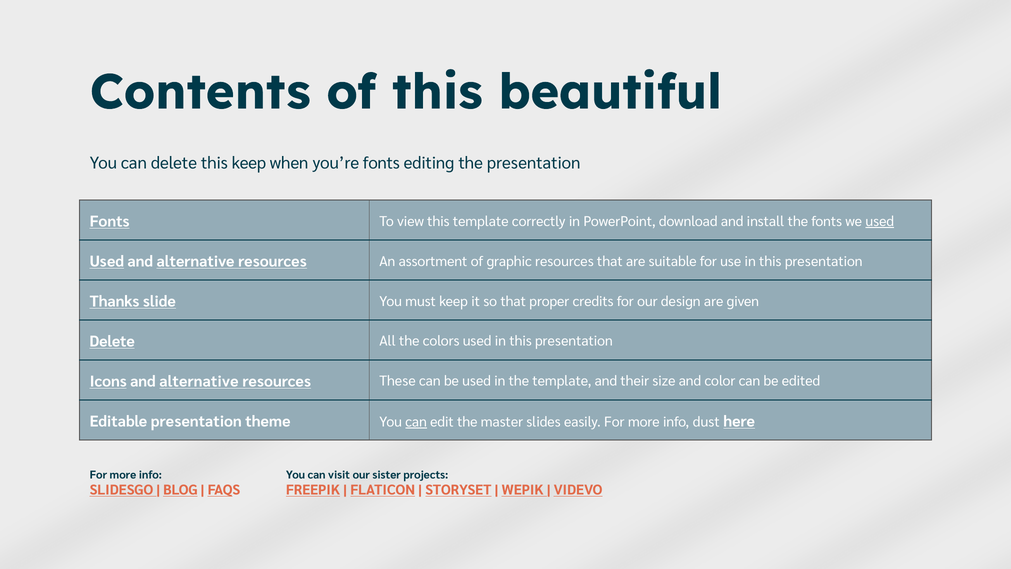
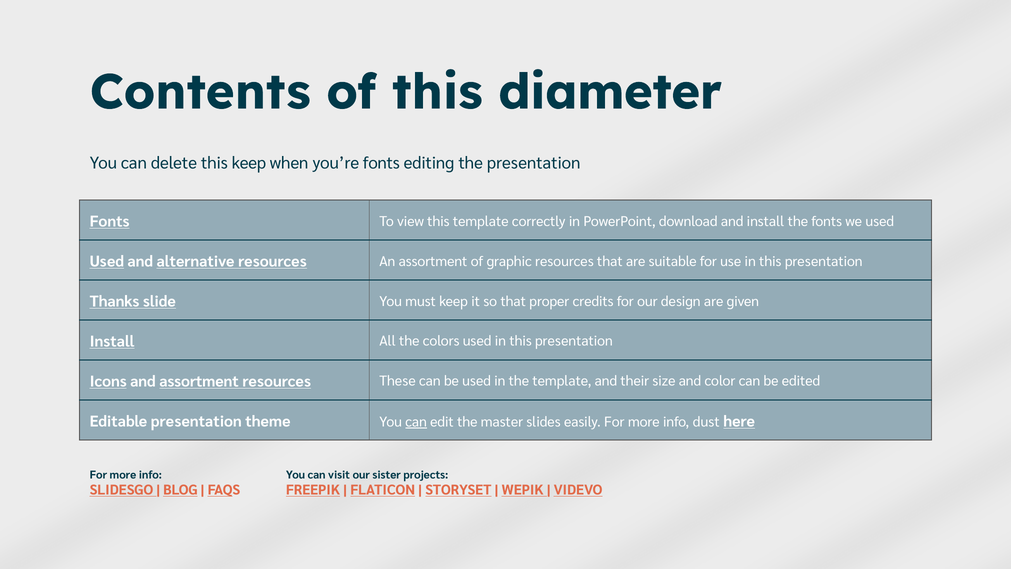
beautiful: beautiful -> diameter (610, 92)
used underline: present -> none (880, 221)
Delete: Delete -> Install (112, 341)
Icons and alternative: alternative -> assortment (199, 381)
